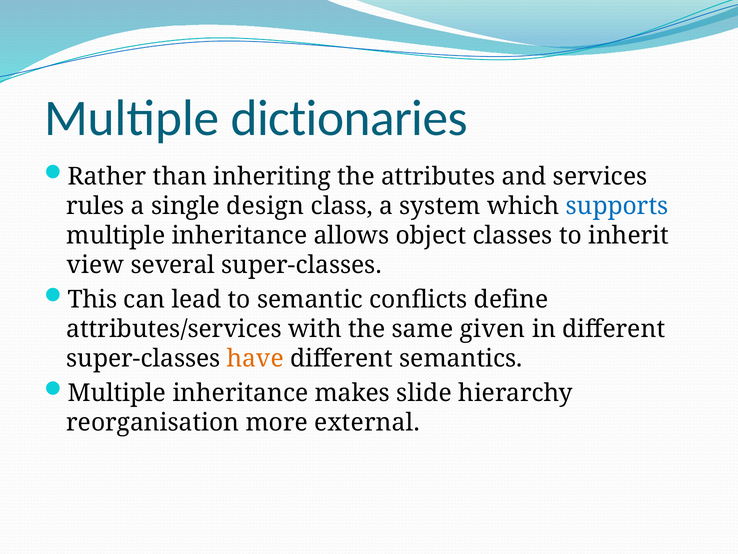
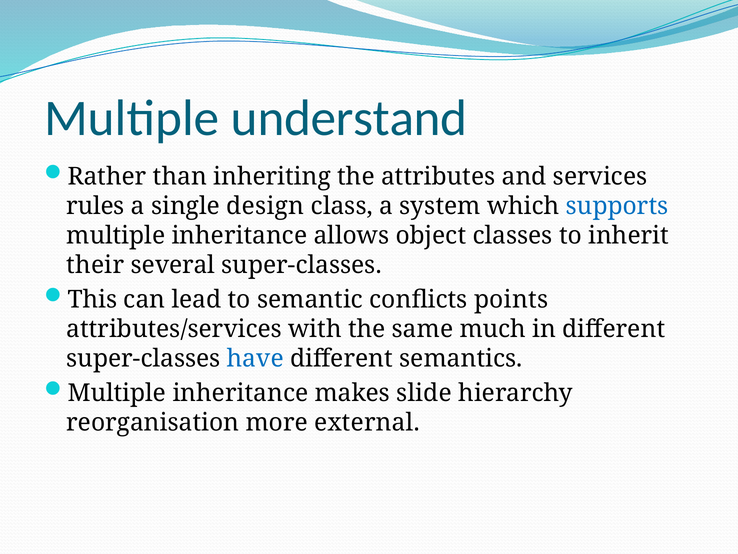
dictionaries: dictionaries -> understand (349, 118)
view: view -> their (95, 265)
define: define -> points (511, 299)
given: given -> much (493, 329)
have colour: orange -> blue (255, 358)
